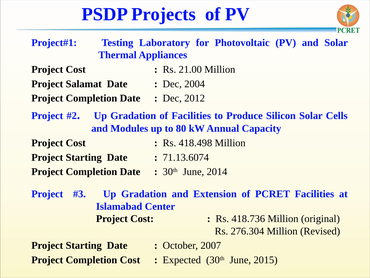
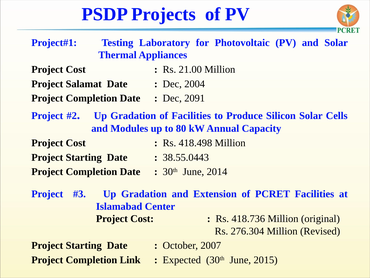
2012: 2012 -> 2091 (195, 98)
71.13.6074: 71.13.6074 -> 38.55.0443 (186, 157)
Completion Cost: Cost -> Link (130, 259)
